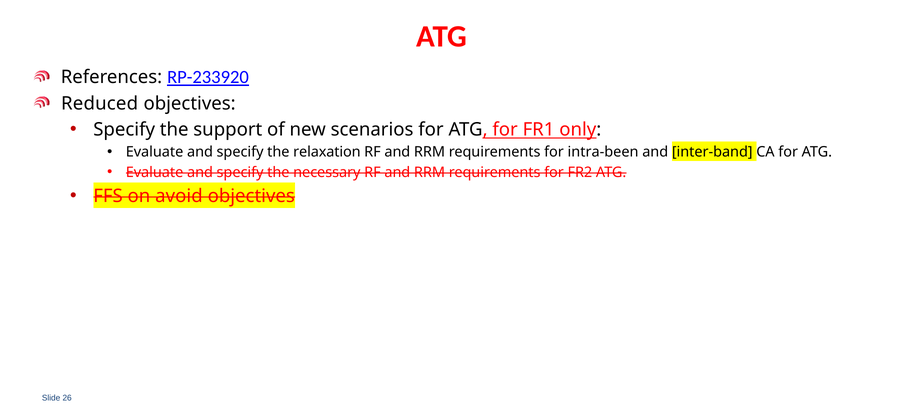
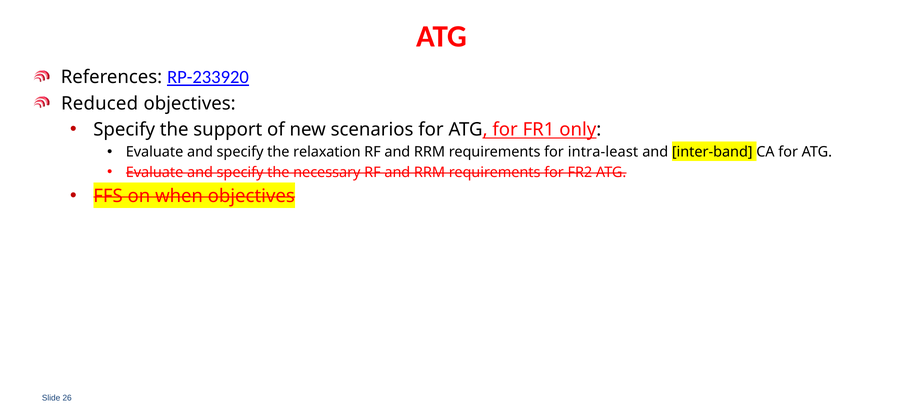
intra-been: intra-been -> intra-least (603, 152)
avoid: avoid -> when (179, 196)
